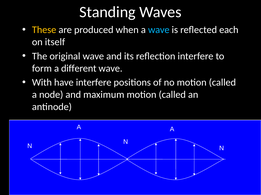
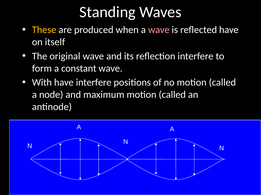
wave colour: light blue -> pink (159, 30)
reflected each: each -> have (229, 30)
different: different -> constant (79, 69)
